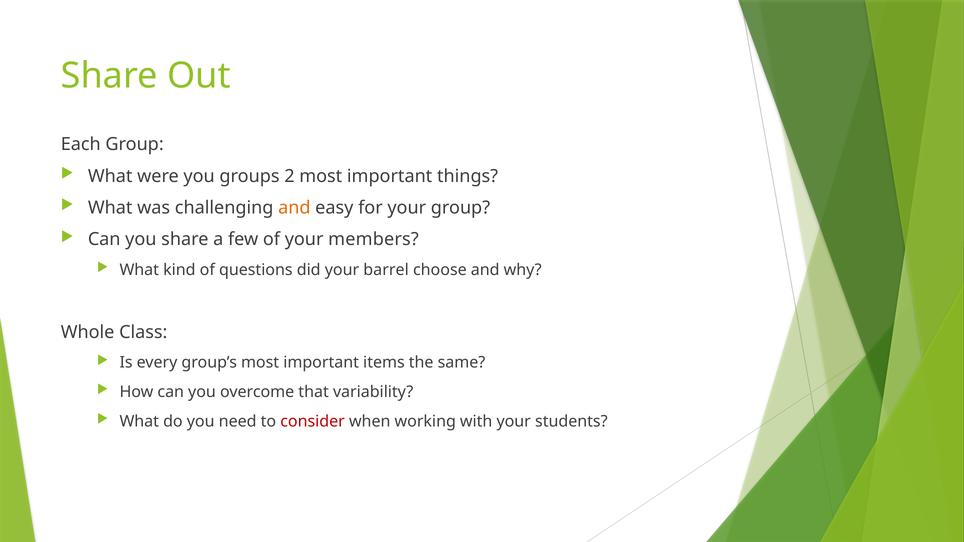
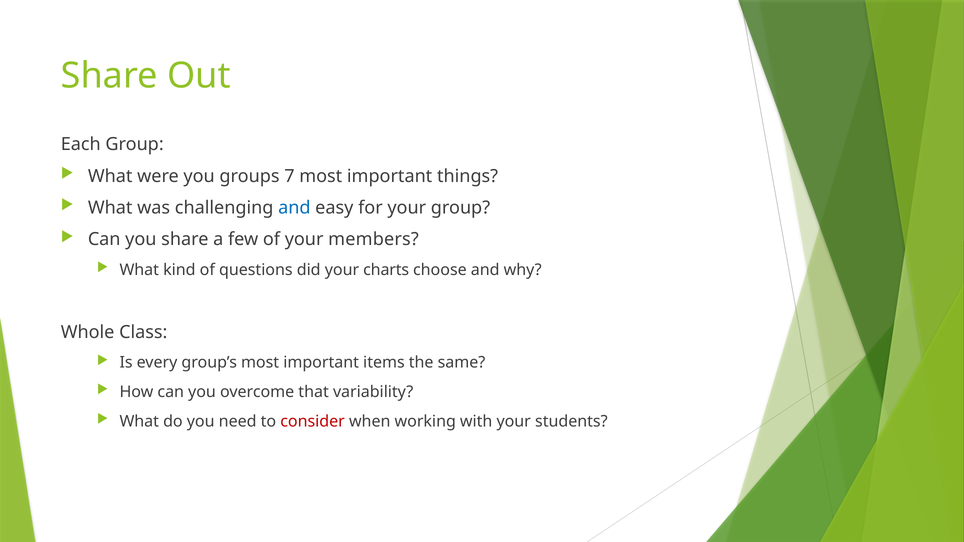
2: 2 -> 7 (289, 176)
and colour: orange -> blue (294, 208)
barrel: barrel -> charts (386, 270)
